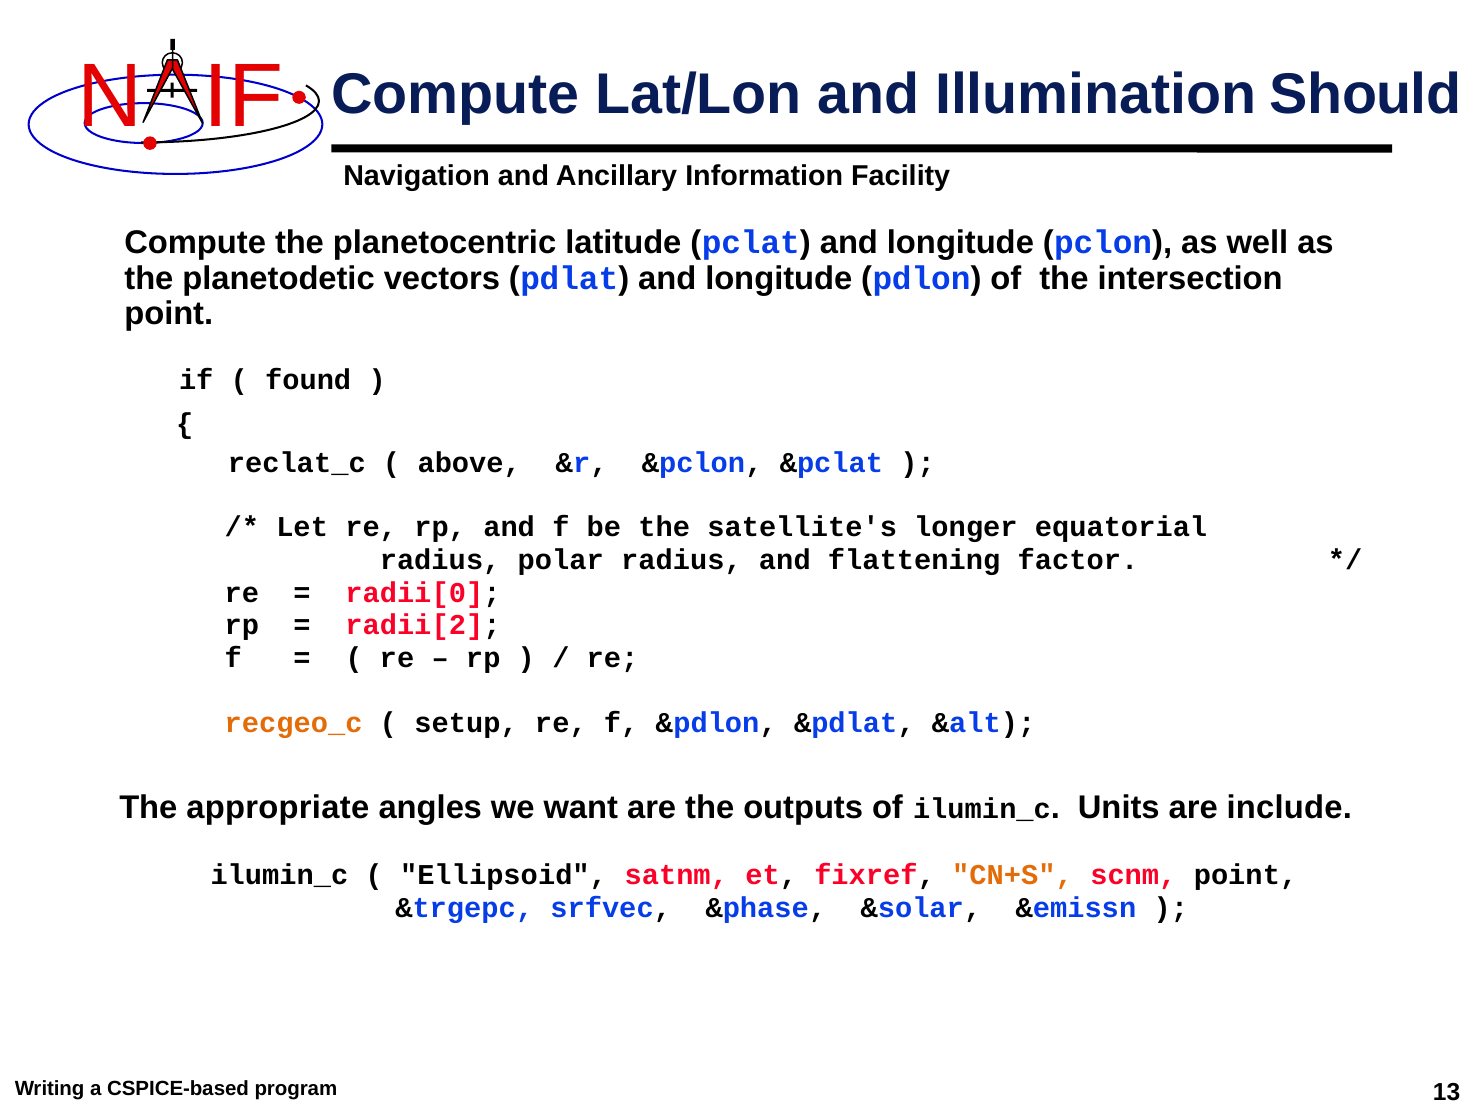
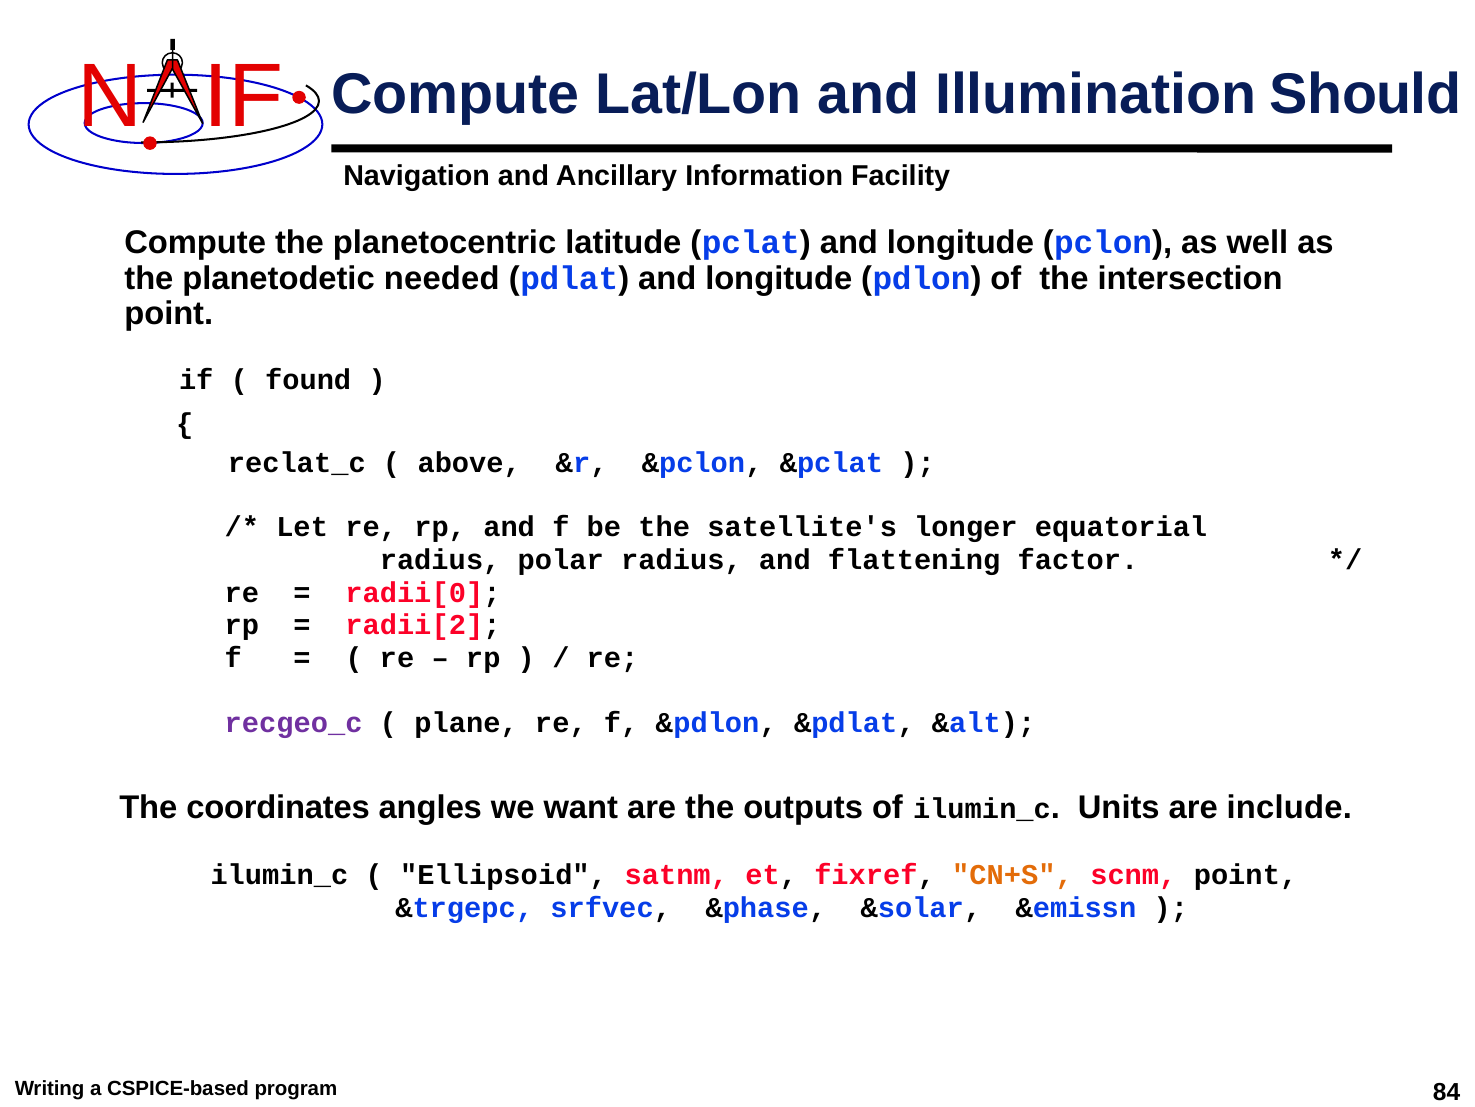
vectors: vectors -> needed (442, 278)
recgeo_c colour: orange -> purple (294, 723)
setup: setup -> plane (466, 723)
appropriate: appropriate -> coordinates (278, 807)
13: 13 -> 84 (1447, 1091)
